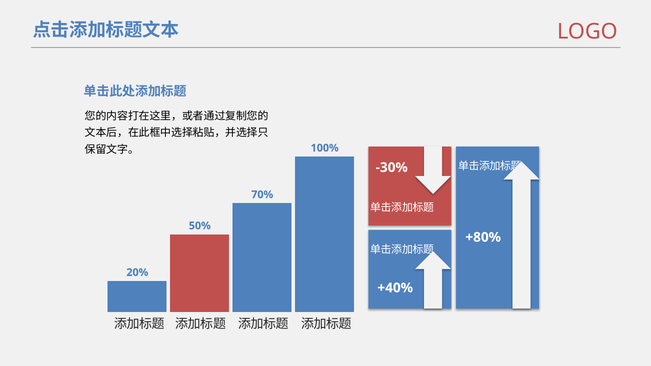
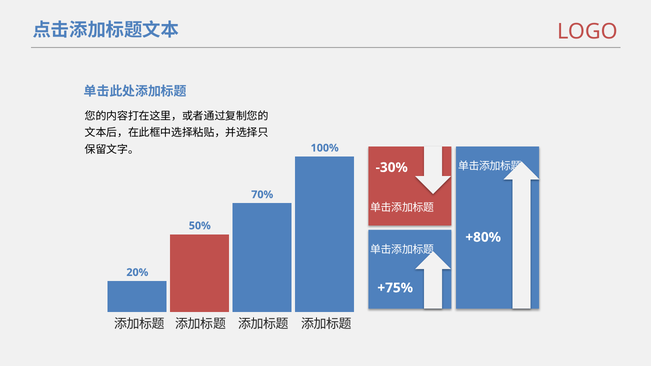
+40%: +40% -> +75% (395, 288)
